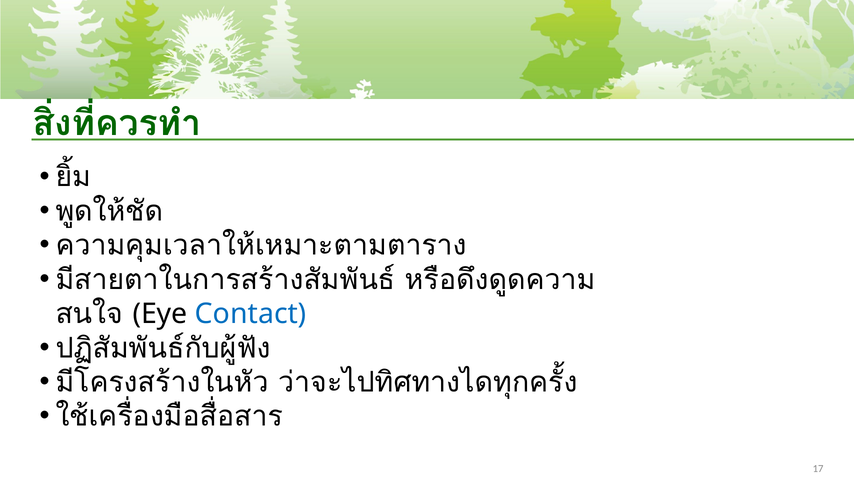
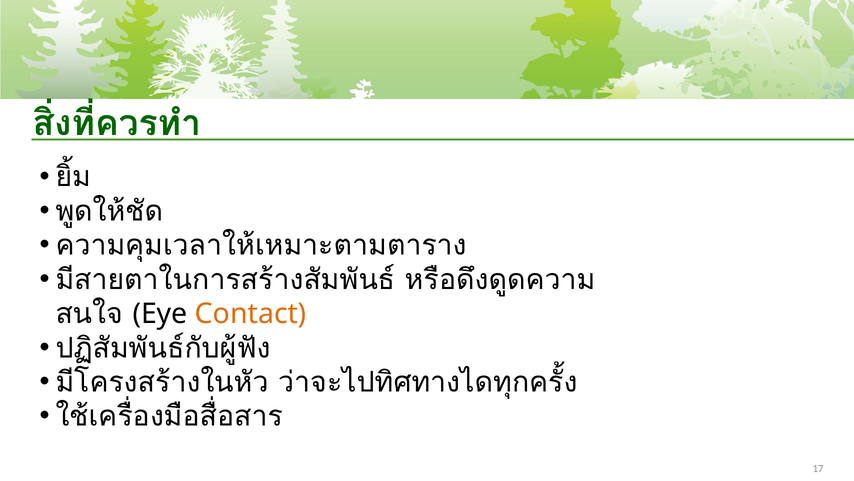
Contact colour: blue -> orange (251, 314)
